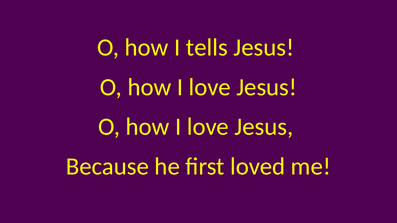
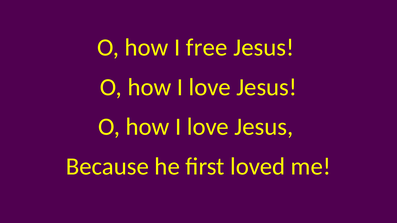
tells: tells -> free (207, 48)
